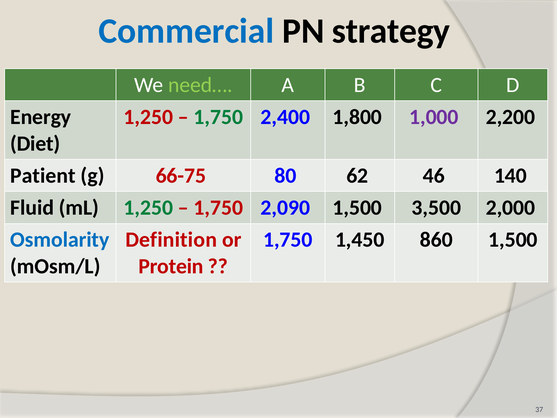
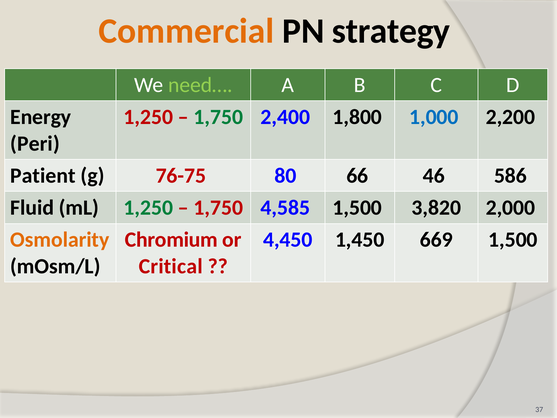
Commercial colour: blue -> orange (186, 31)
1,000 colour: purple -> blue (434, 117)
Diet: Diet -> Peri (35, 143)
66-75: 66-75 -> 76-75 (181, 176)
62: 62 -> 66 (357, 176)
140: 140 -> 586 (510, 176)
2,090: 2,090 -> 4,585 (285, 208)
3,500: 3,500 -> 3,820 (436, 208)
Osmolarity colour: blue -> orange (60, 240)
Definition: Definition -> Chromium (171, 240)
1,750: 1,750 -> 4,450 (288, 240)
860: 860 -> 669 (436, 240)
Protein: Protein -> Critical (171, 266)
